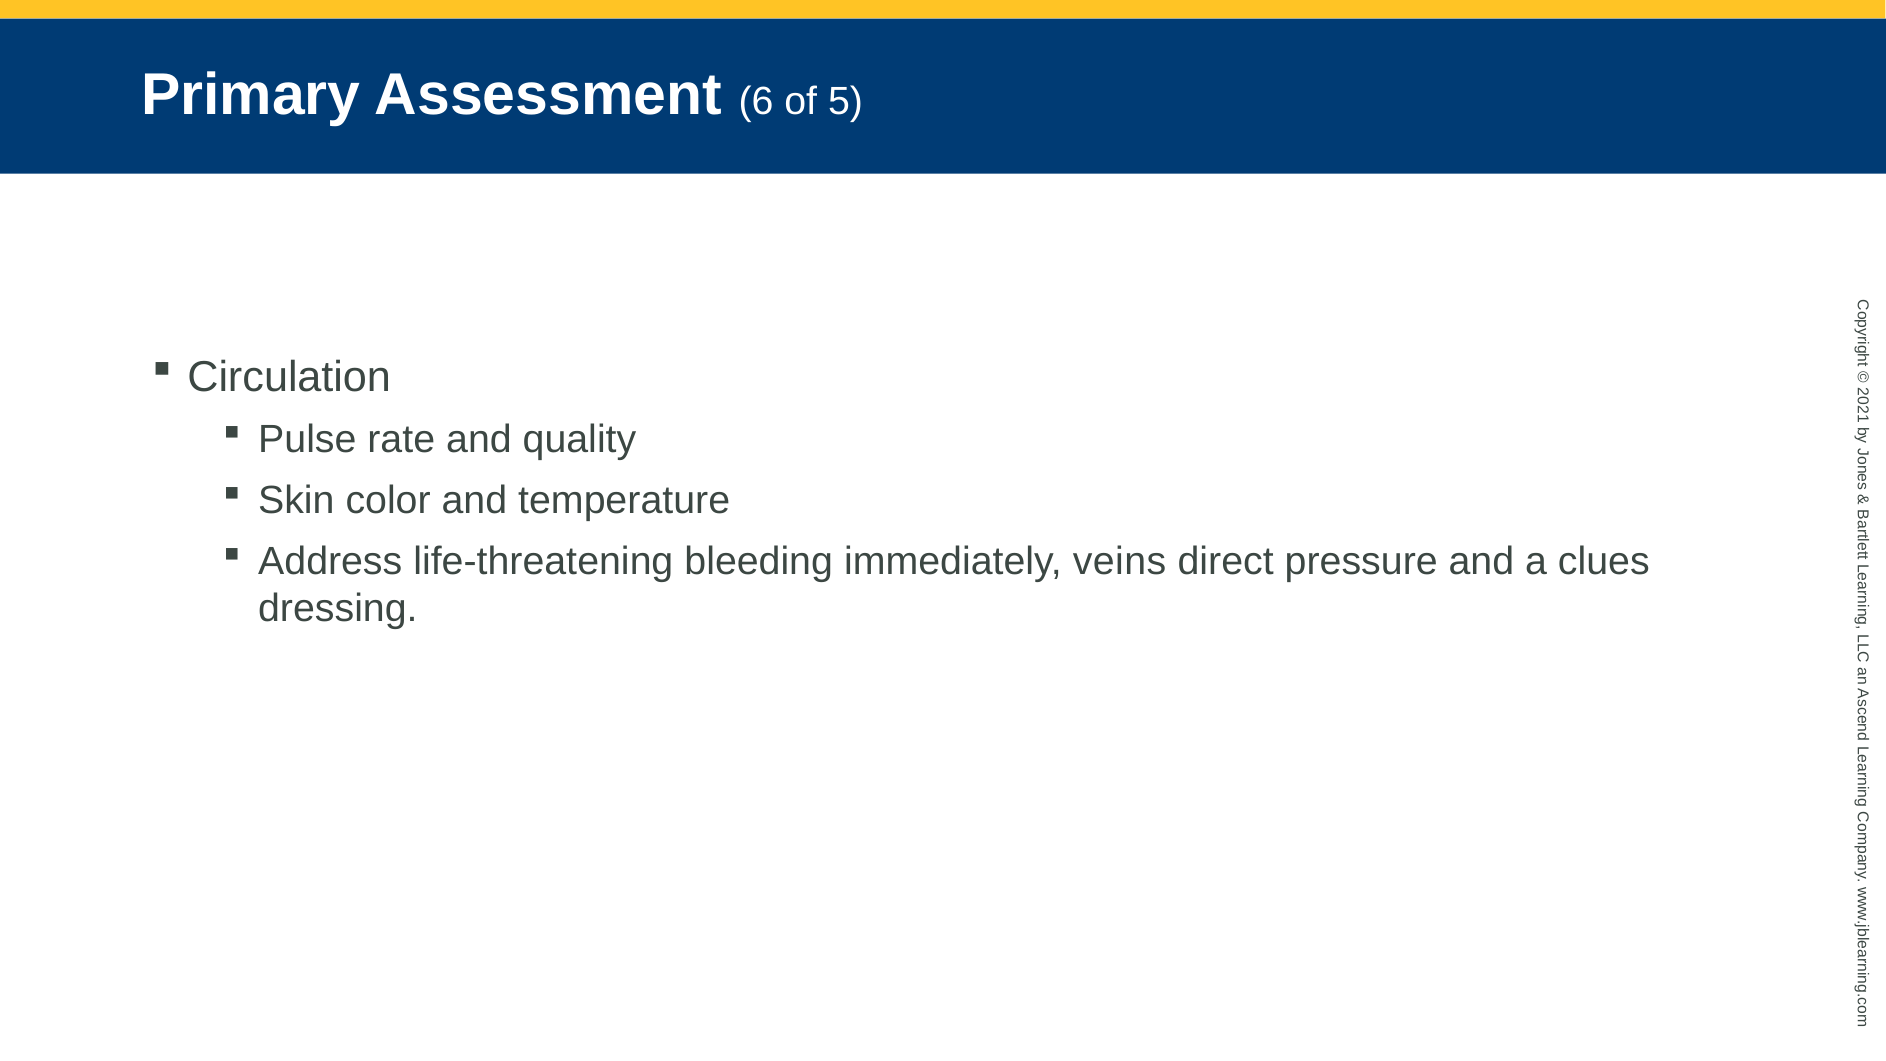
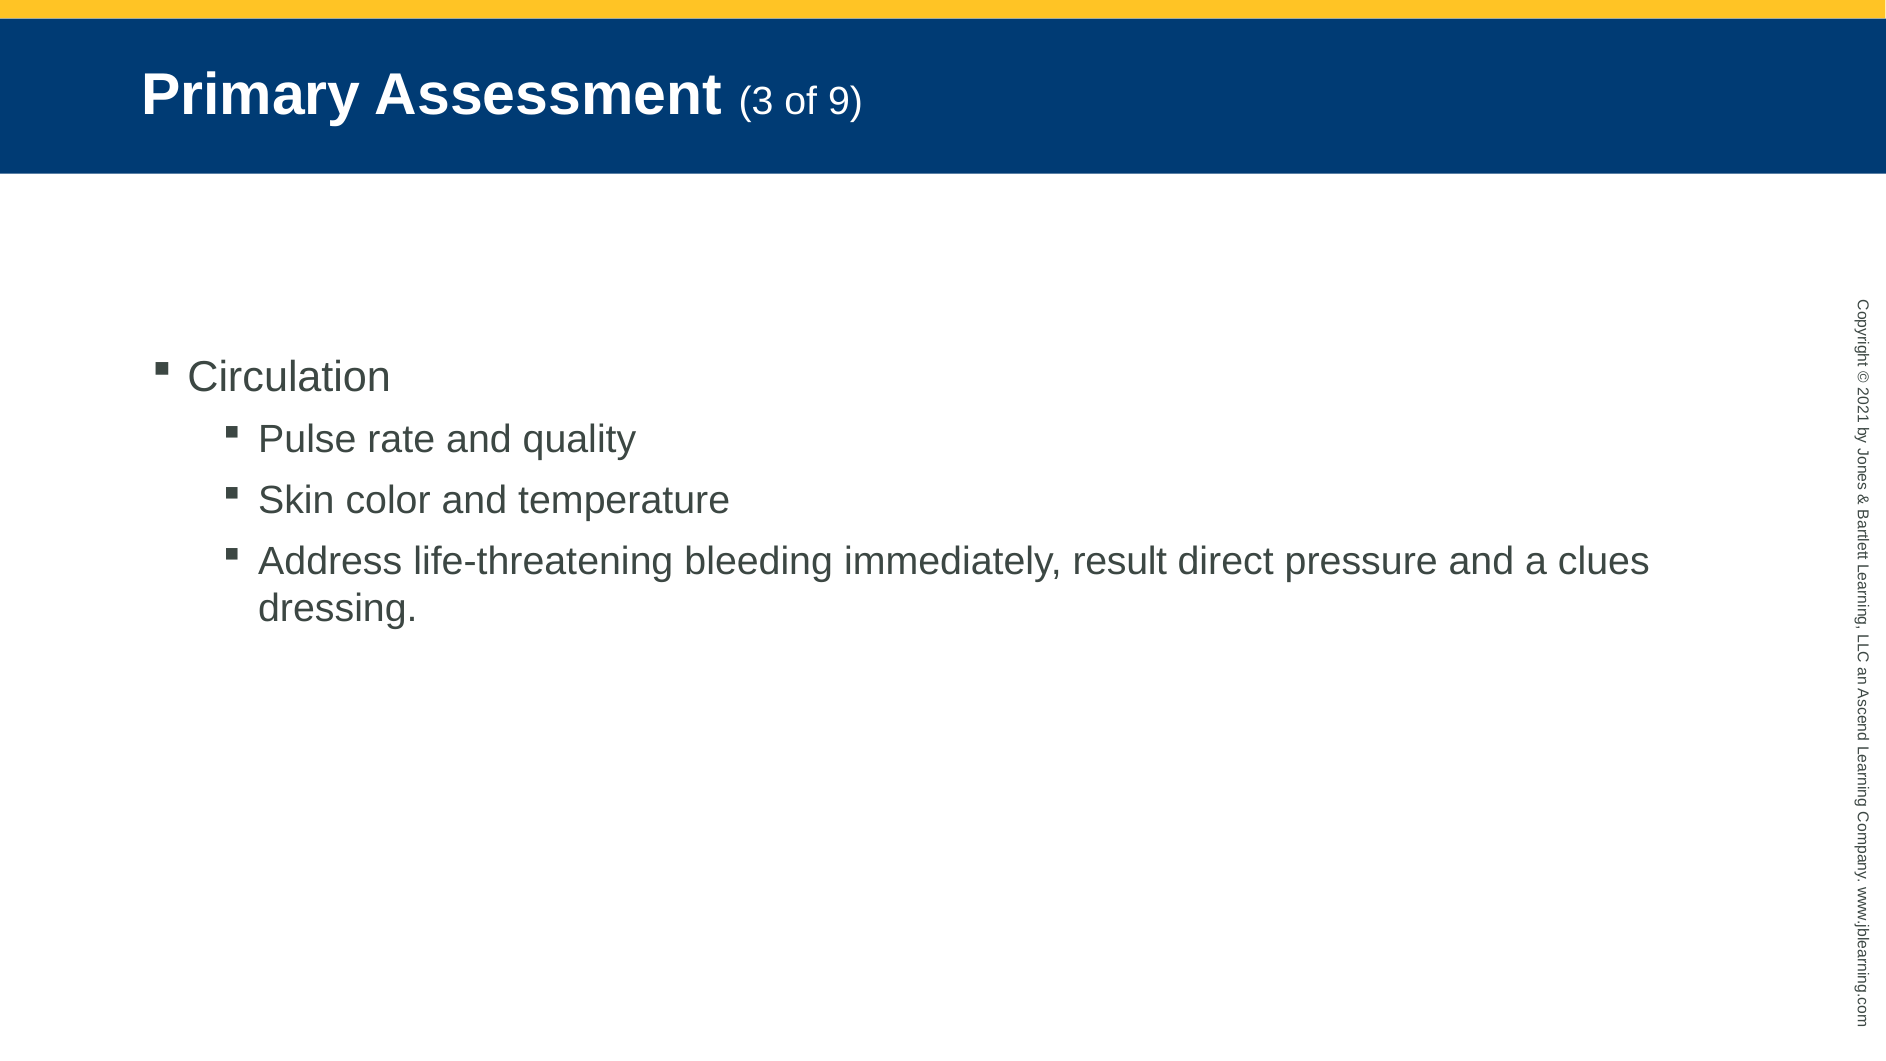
6: 6 -> 3 (756, 101)
5: 5 -> 9 (846, 101)
veins: veins -> result (1120, 562)
